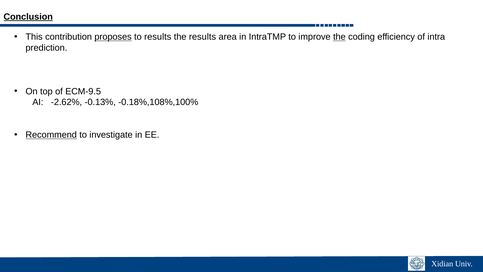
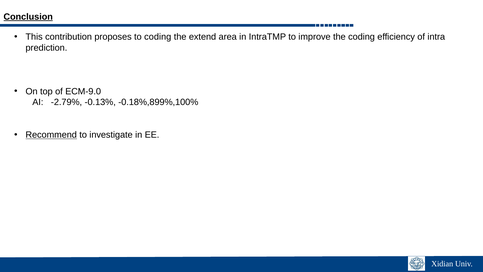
proposes underline: present -> none (113, 37)
to results: results -> coding (158, 37)
the results: results -> extend (203, 37)
the underline: present -> none (339, 37)
ECM-9.5: ECM-9.5 -> ECM-9.0 (83, 91)
-2.62%: -2.62% -> -2.79% (67, 102)
-0.18%,108%,100%: -0.18%,108%,100% -> -0.18%,899%,100% (158, 102)
